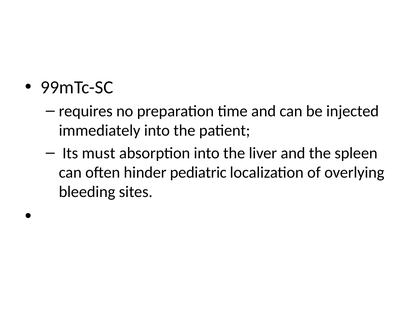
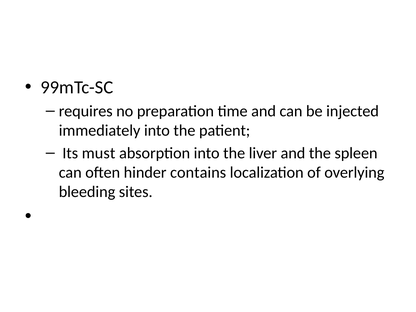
pediatric: pediatric -> contains (198, 173)
